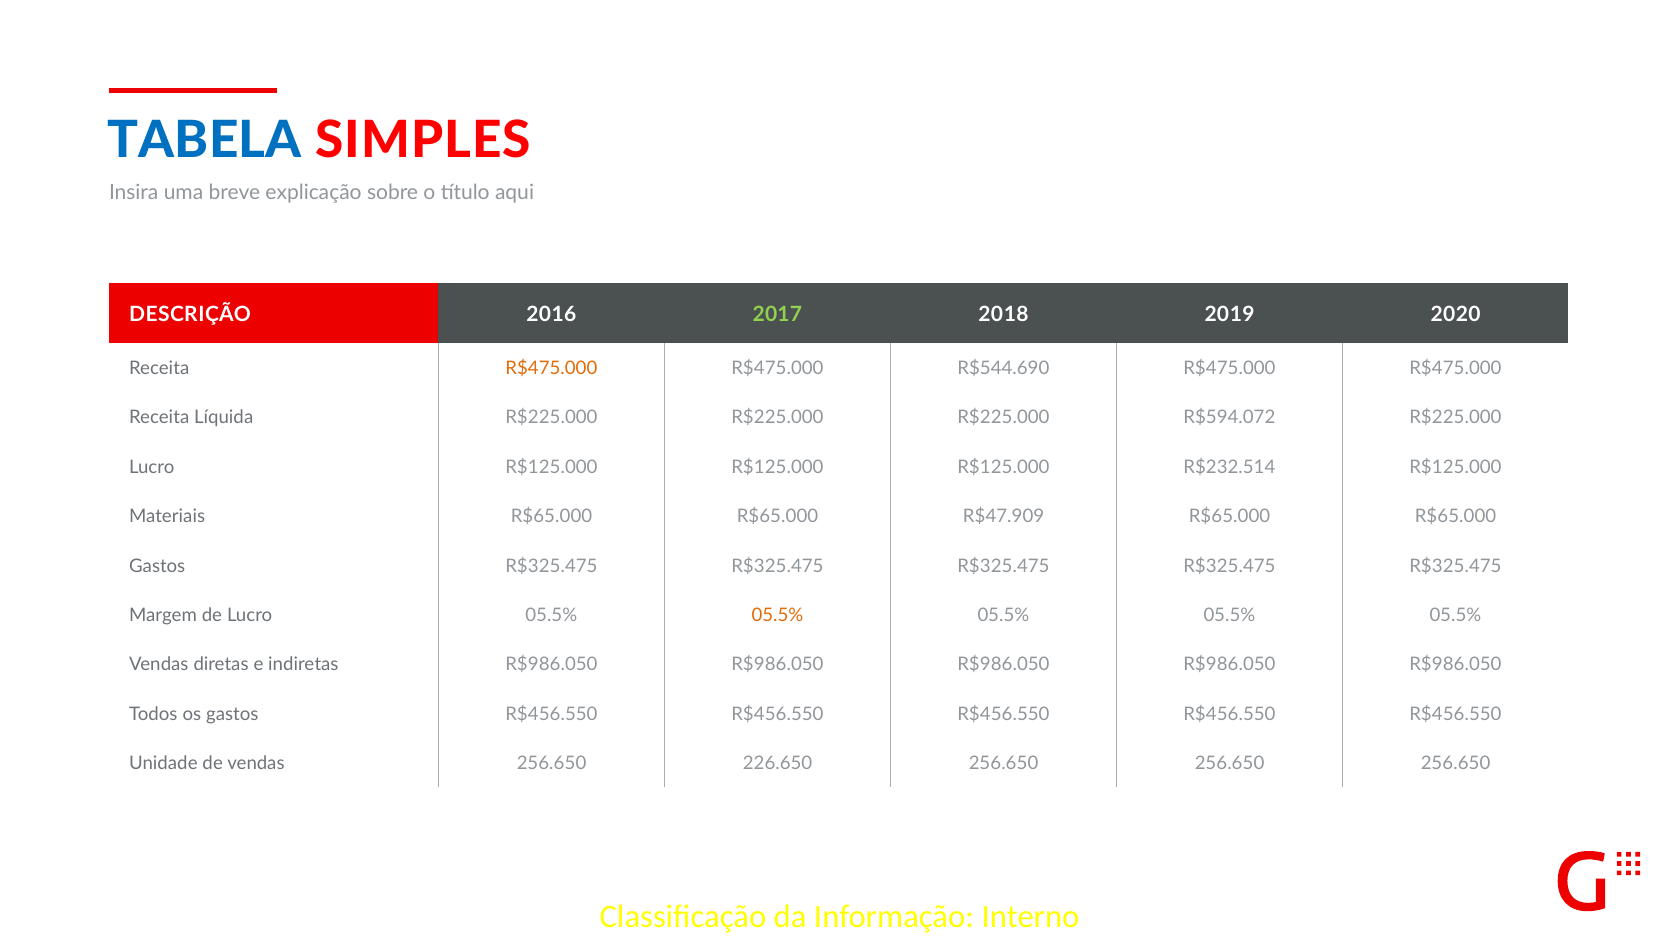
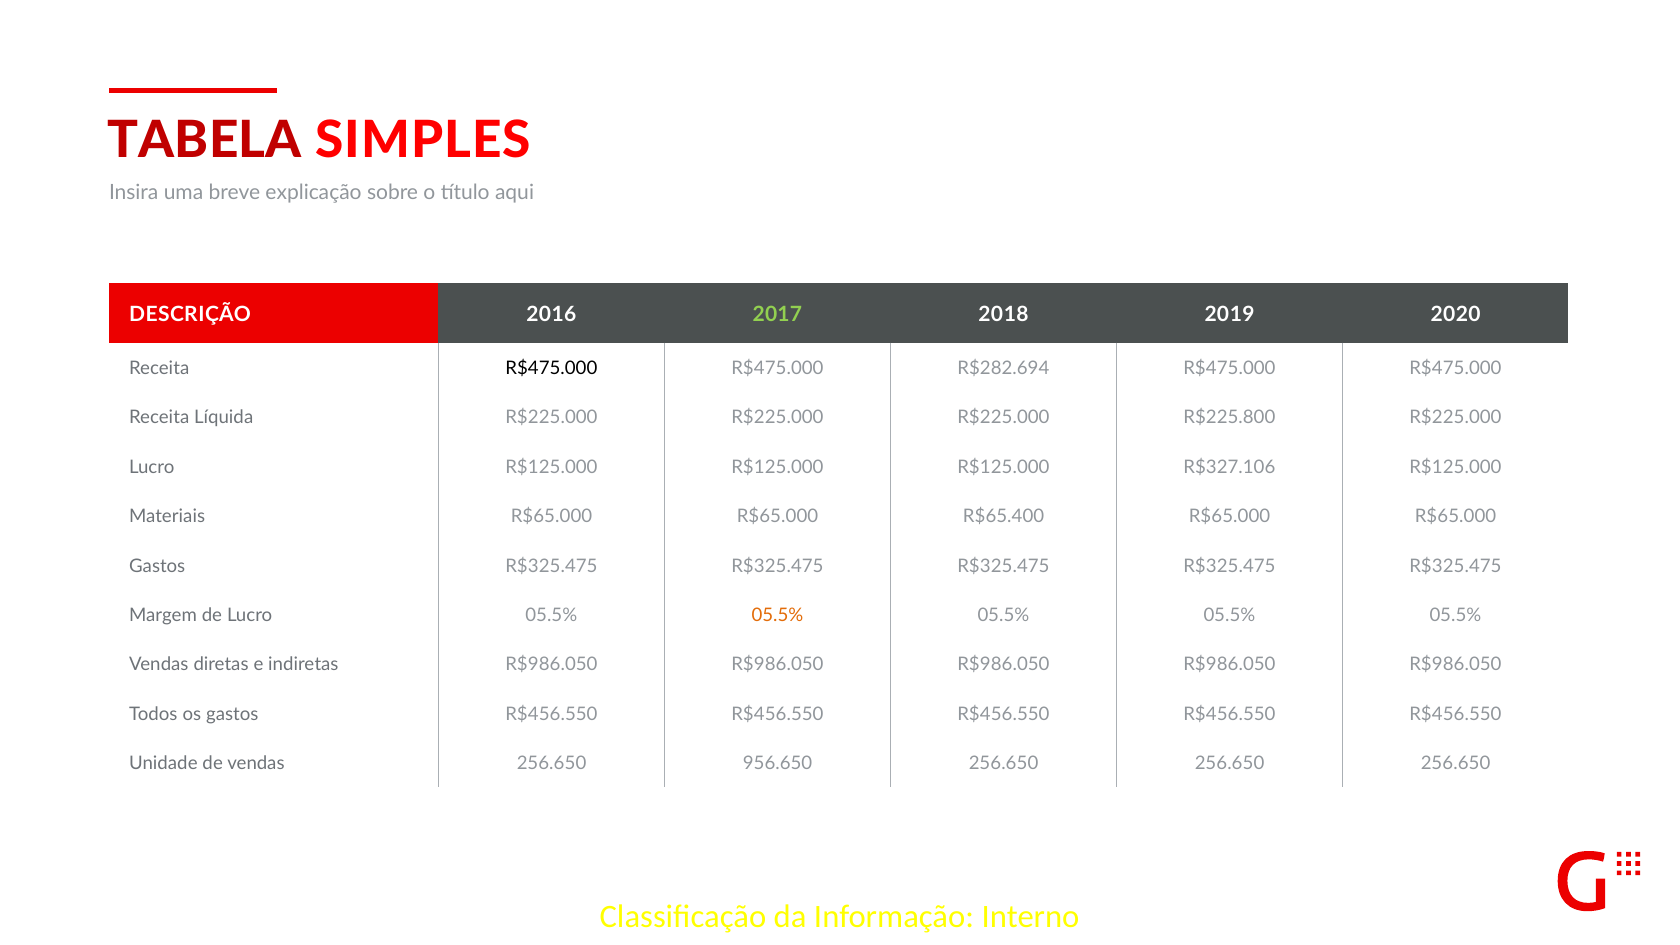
TABELA colour: blue -> red (205, 140)
R$475.000 colour: orange -> black (551, 368)
R$544.690: R$544.690 -> R$282.694 (1003, 368)
R$594.072: R$594.072 -> R$225.800 (1229, 418)
R$232.514: R$232.514 -> R$327.106 (1229, 467)
R$47.909: R$47.909 -> R$65.400 (1004, 517)
226.650: 226.650 -> 956.650 (778, 764)
